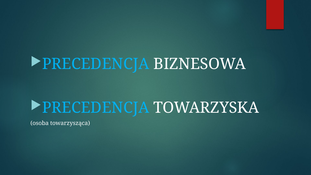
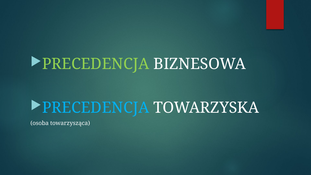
PRECEDENCJA colour: light blue -> light green (96, 64)
